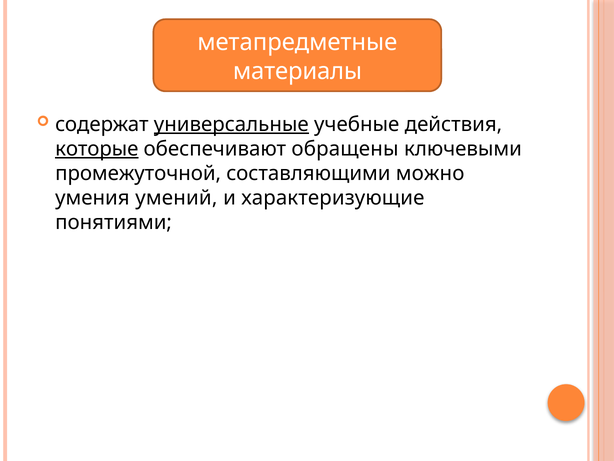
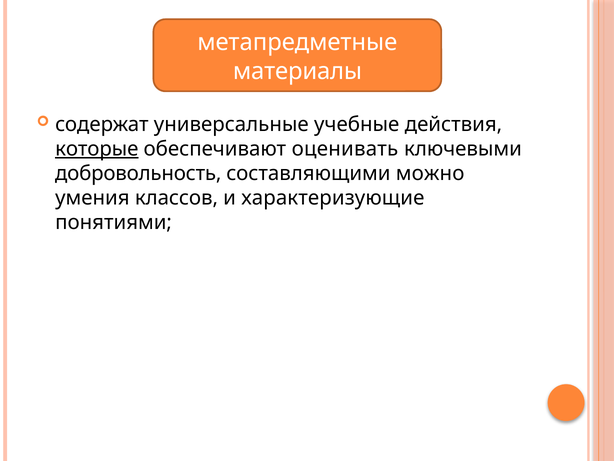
универсальные underline: present -> none (231, 124)
обращены: обращены -> оценивать (345, 149)
промежуточной: промежуточной -> добровольность (138, 173)
умений: умений -> классов (176, 198)
